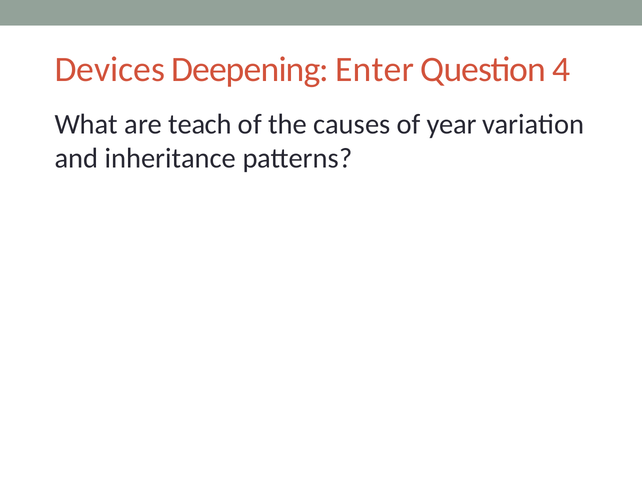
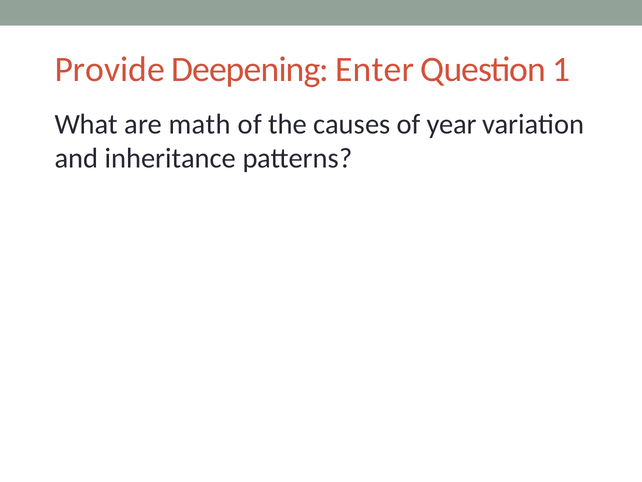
Devices: Devices -> Provide (110, 69)
4: 4 -> 1 (561, 69)
teach: teach -> math (200, 124)
